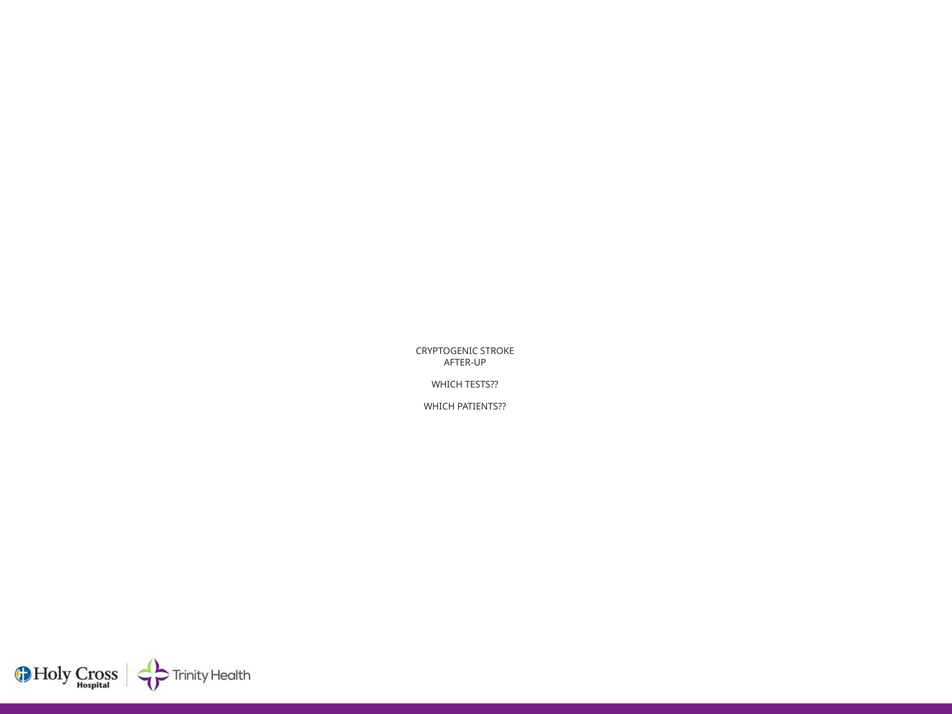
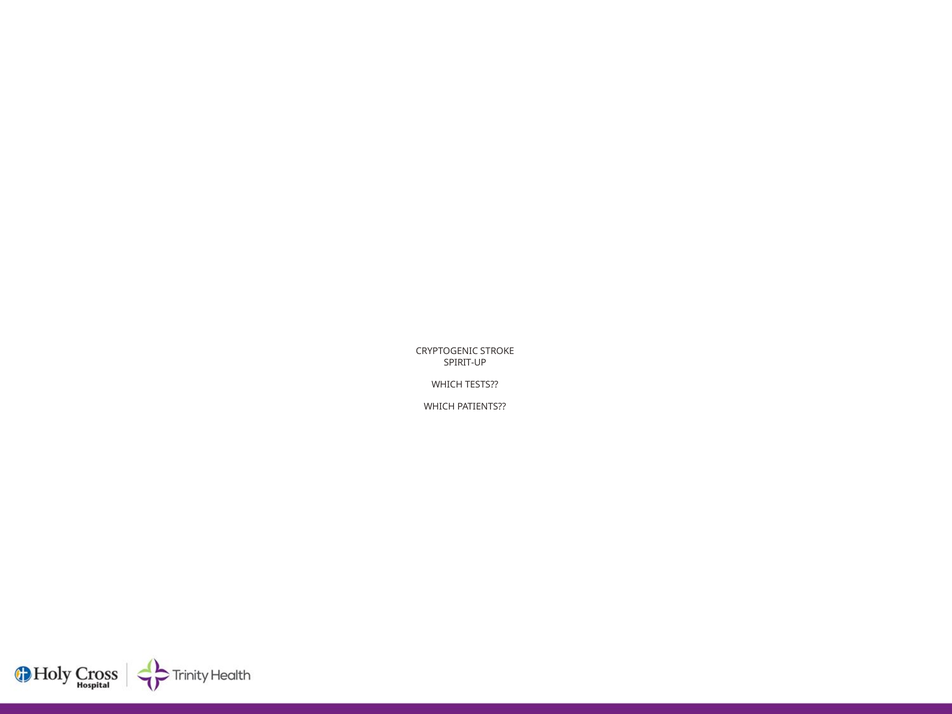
AFTER-UP: AFTER-UP -> SPIRIT-UP (465, 363)
